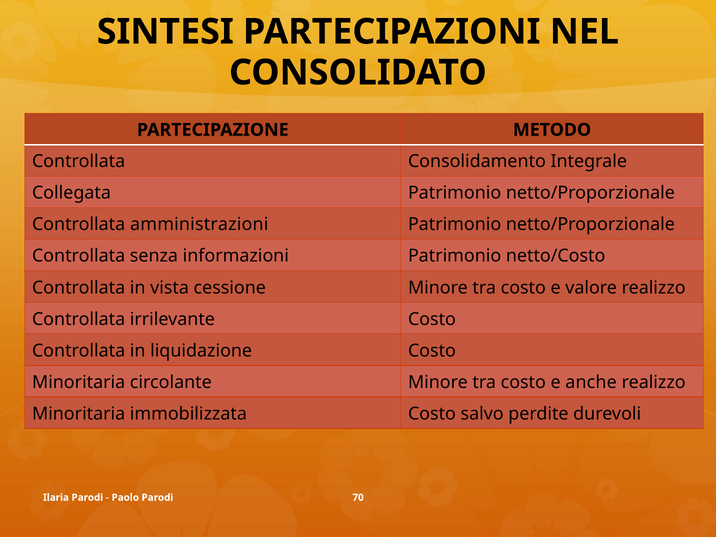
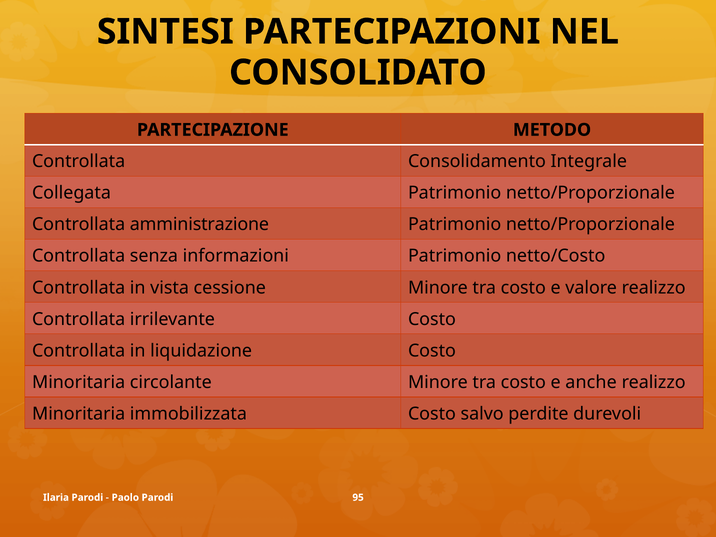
amministrazioni: amministrazioni -> amministrazione (199, 225)
70: 70 -> 95 (358, 497)
